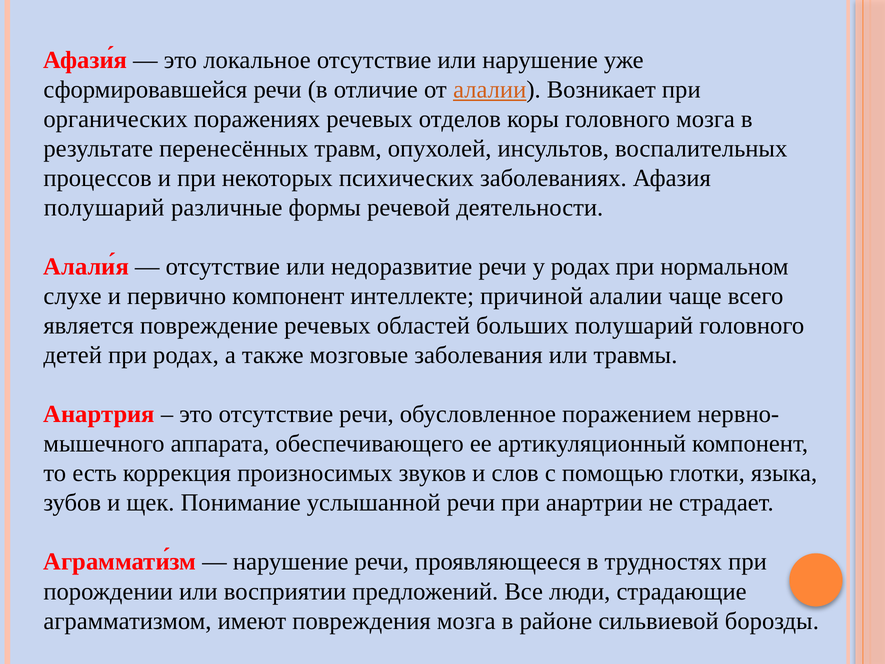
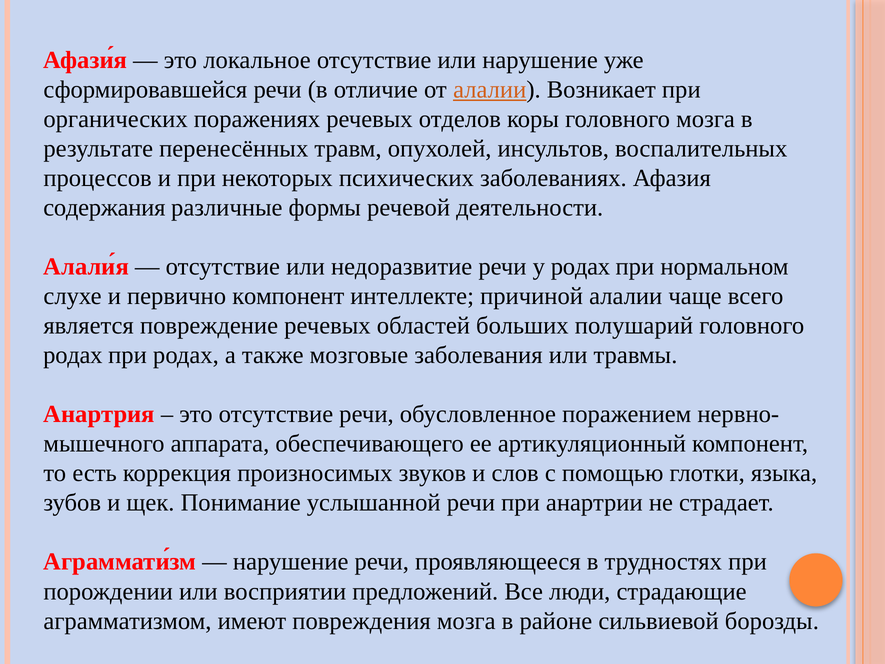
полушарий: полушарий -> содержания (104, 208)
детей: детей -> родах (73, 355)
